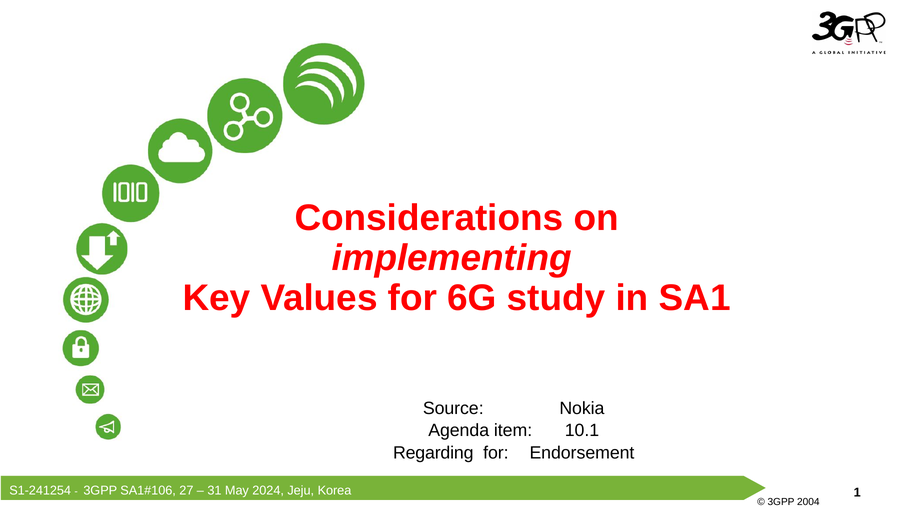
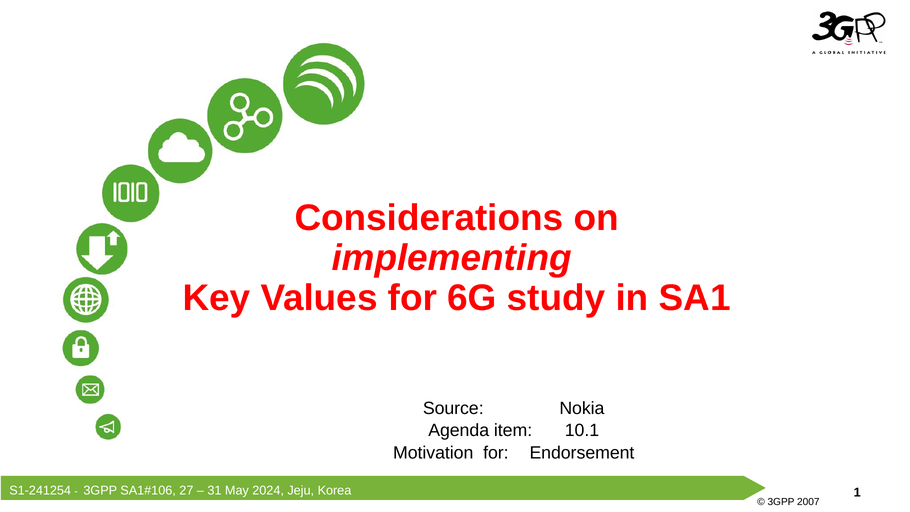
Regarding: Regarding -> Motivation (433, 453)
2004: 2004 -> 2007 (808, 502)
